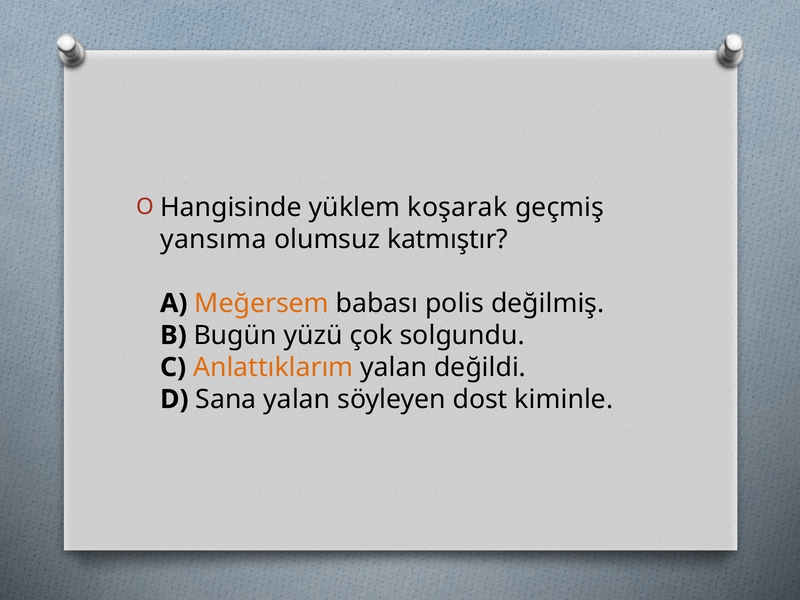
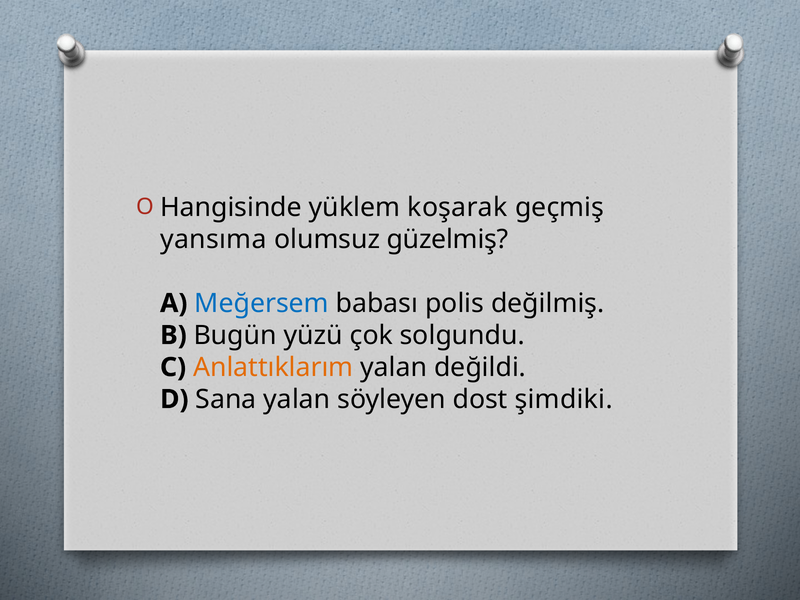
katmıştır: katmıştır -> güzelmiş (448, 239)
Meğersem colour: orange -> blue (262, 303)
kiminle: kiminle -> şimdiki (564, 399)
